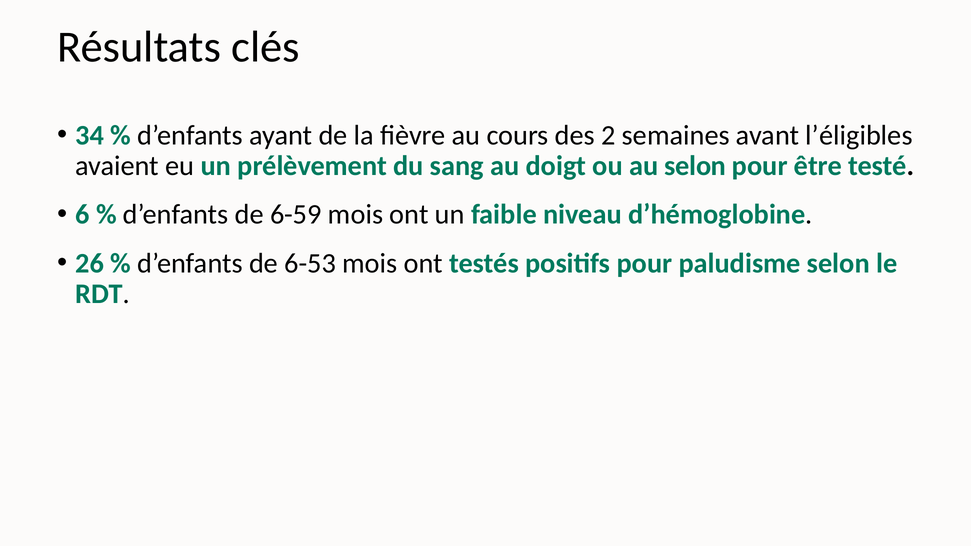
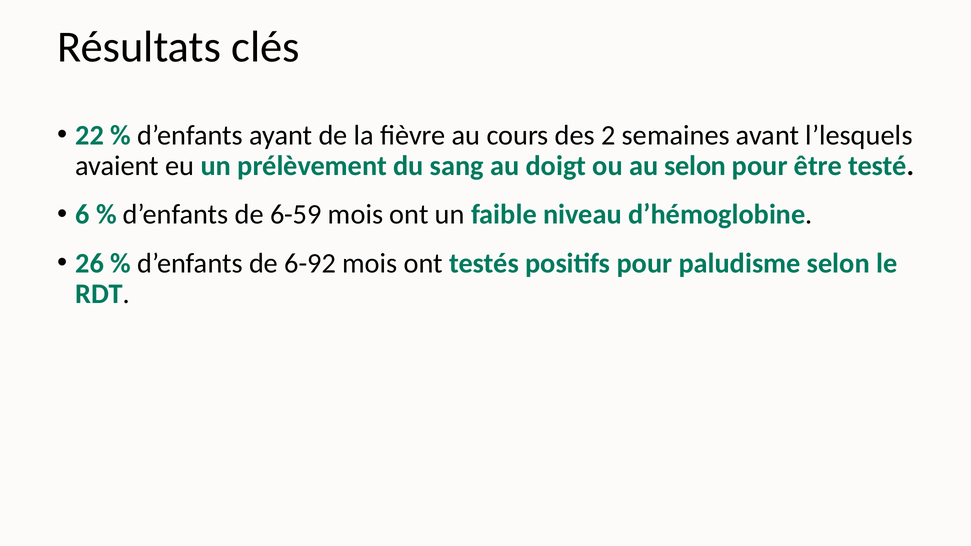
34: 34 -> 22 (90, 135)
l’éligibles: l’éligibles -> l’lesquels (859, 135)
6-53: 6-53 -> 6-92 (310, 263)
